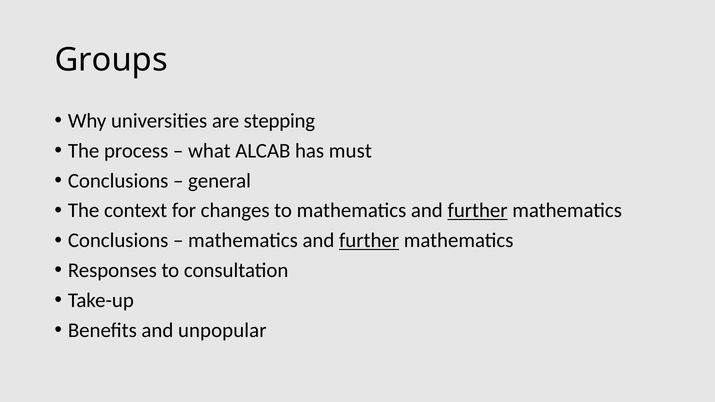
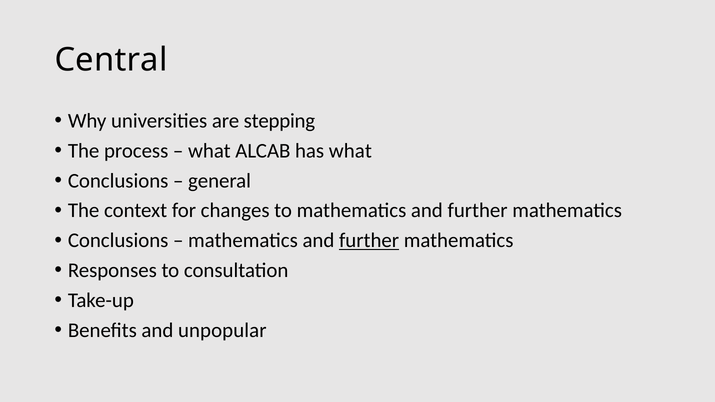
Groups: Groups -> Central (111, 60)
has must: must -> what (350, 151)
further underline: present -> none (478, 211)
